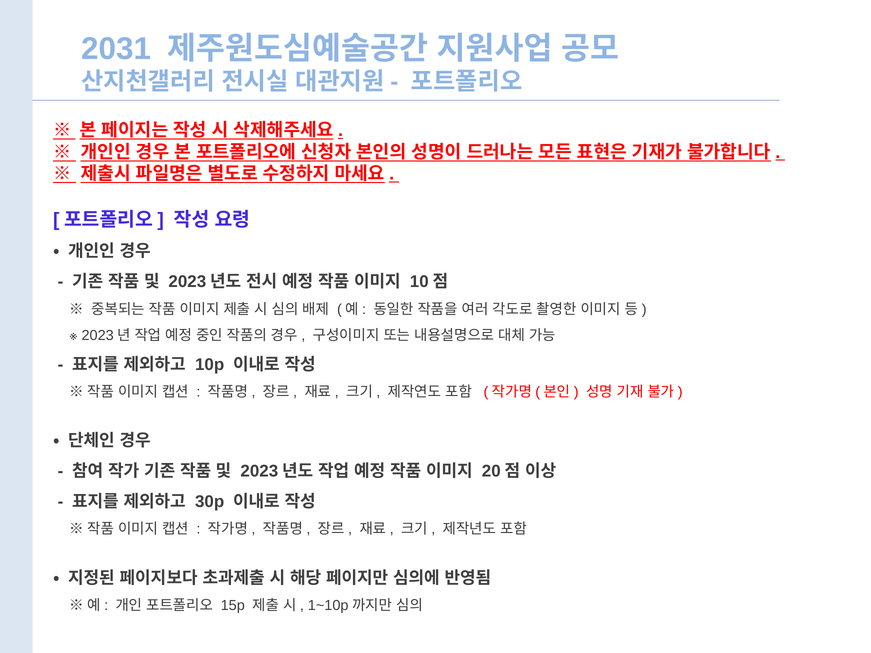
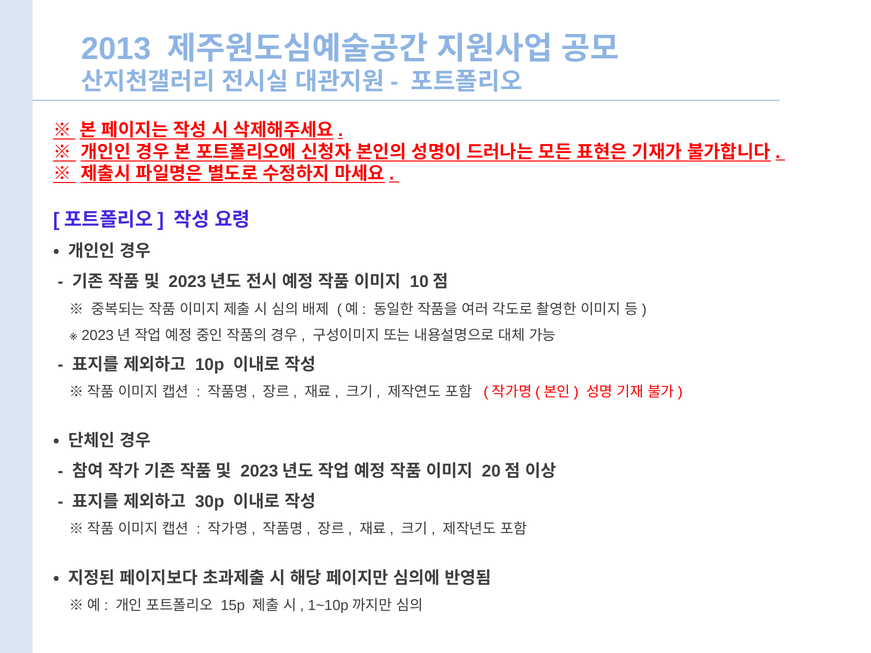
2031: 2031 -> 2013 (116, 49)
